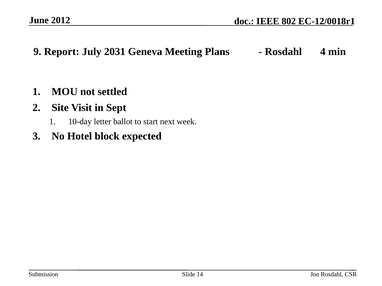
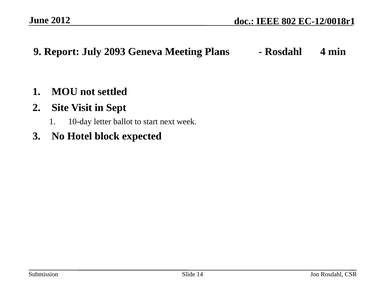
2031: 2031 -> 2093 (115, 52)
